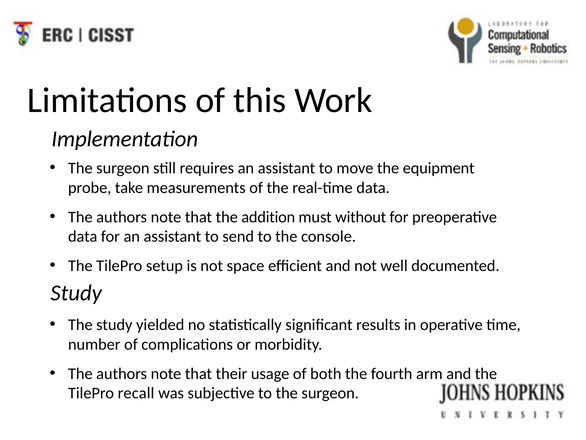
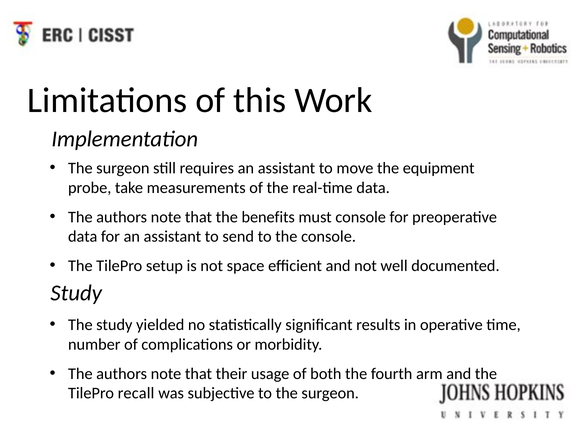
addition: addition -> benefits (268, 217)
must without: without -> console (361, 217)
